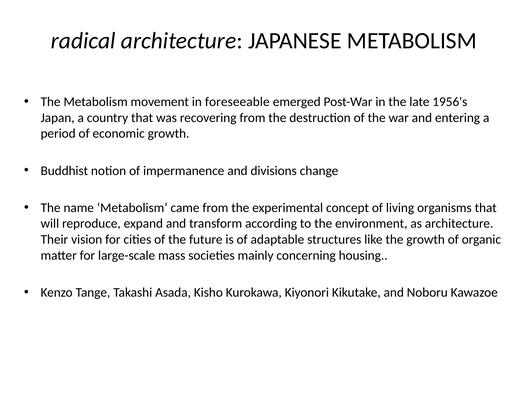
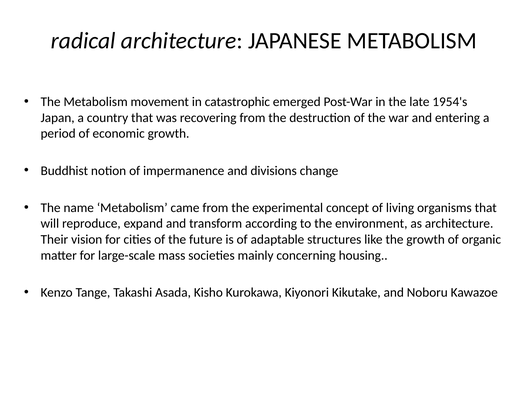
foreseeable: foreseeable -> catastrophic (237, 102)
1956's: 1956's -> 1954's (450, 102)
